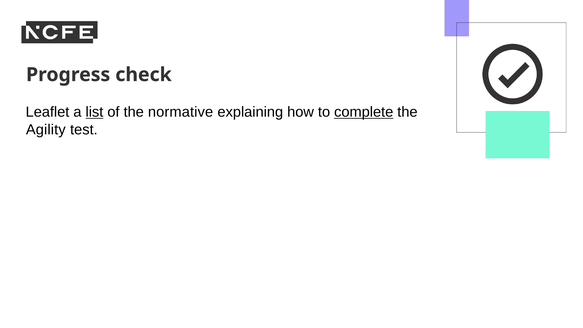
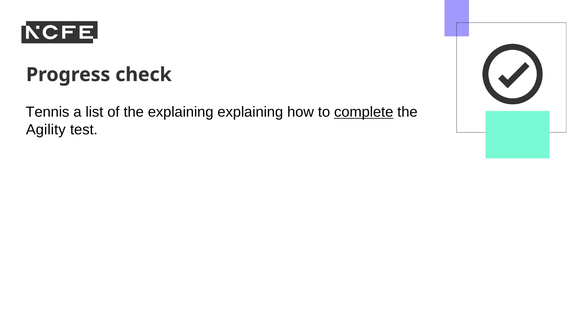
Leaflet: Leaflet -> Tennis (48, 112)
list underline: present -> none (94, 112)
the normative: normative -> explaining (181, 112)
